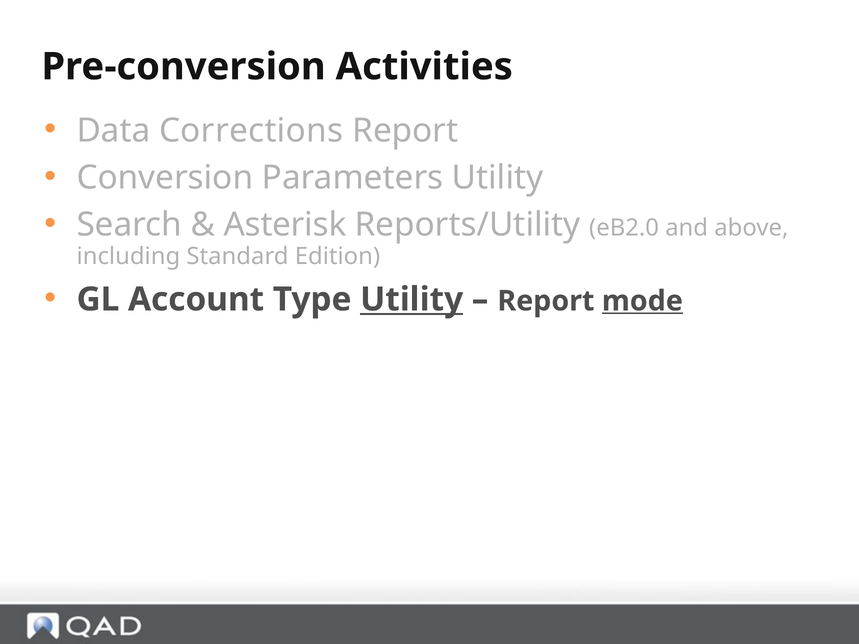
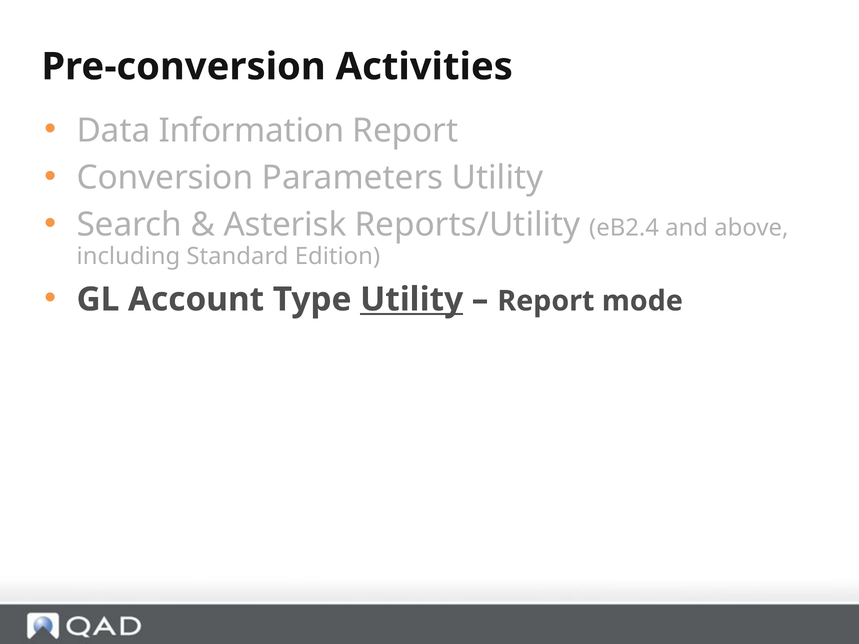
Corrections: Corrections -> Information (251, 131)
eB2.0: eB2.0 -> eB2.4 (624, 228)
mode underline: present -> none (642, 301)
